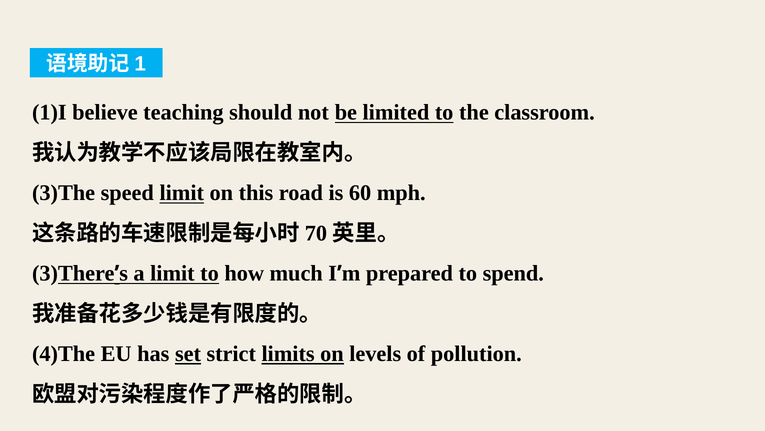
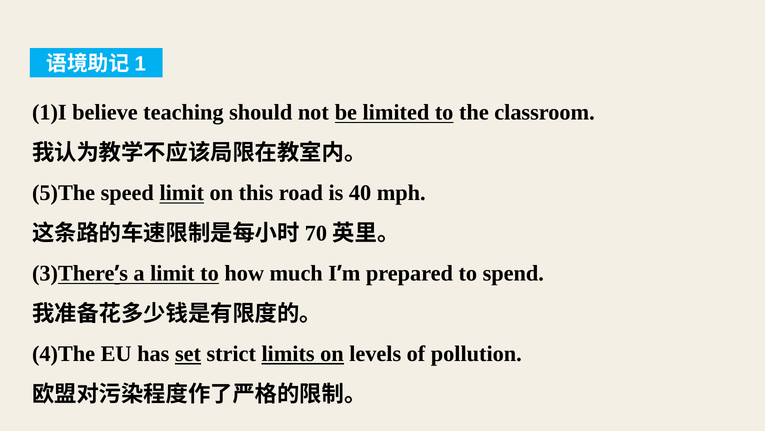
3)The: 3)The -> 5)The (64, 193)
60: 60 -> 40 (360, 193)
